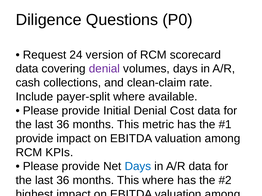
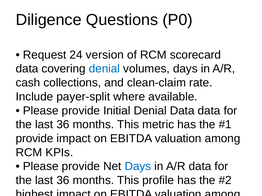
denial colour: purple -> blue (104, 69)
Denial Cost: Cost -> Data (182, 111)
This where: where -> profile (158, 181)
